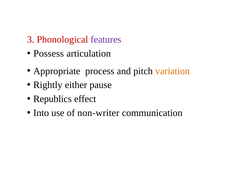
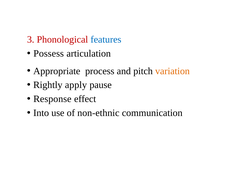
features colour: purple -> blue (106, 40)
either: either -> apply (76, 85)
Republics: Republics -> Response (52, 99)
non-writer: non-writer -> non-ethnic (98, 113)
